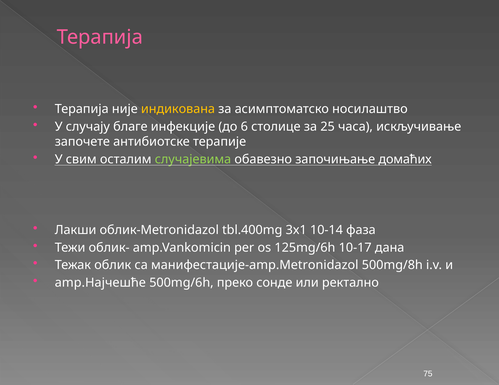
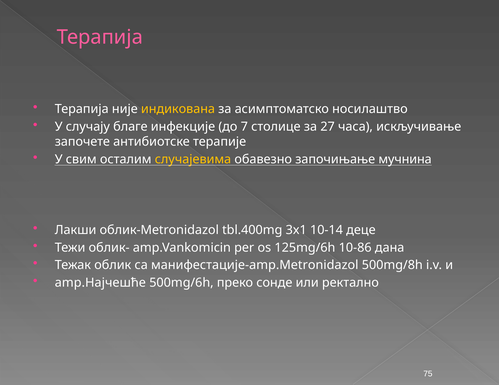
6: 6 -> 7 (244, 127)
25: 25 -> 27 (328, 127)
случајевима colour: light green -> yellow (193, 160)
домаћих: домаћих -> мучнина (405, 160)
фаза: фаза -> деце (361, 230)
10-17: 10-17 -> 10-86 (355, 248)
